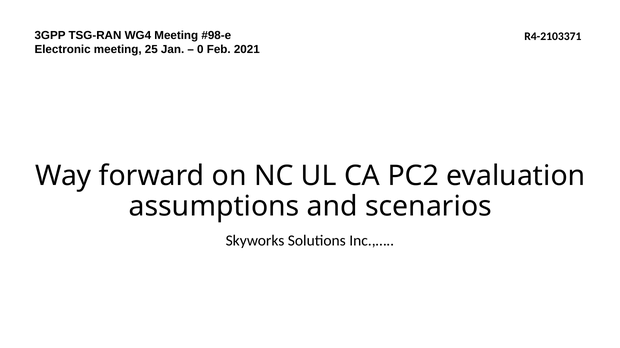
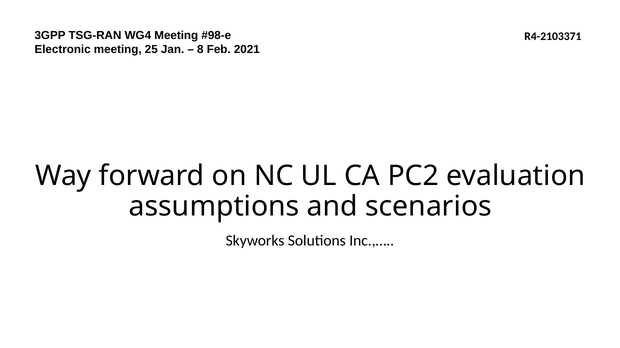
0: 0 -> 8 (200, 50)
